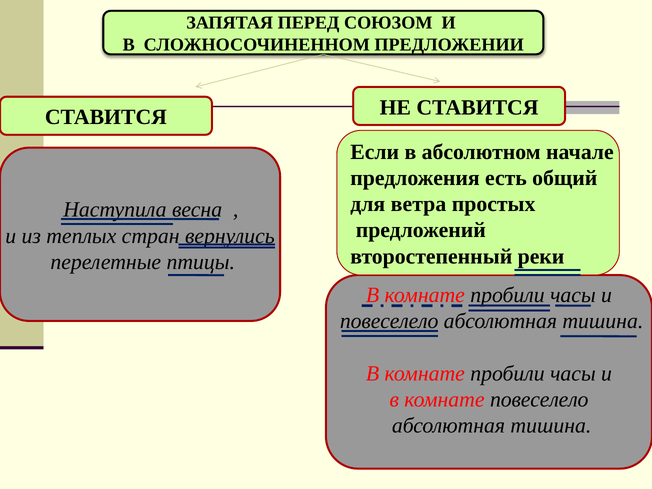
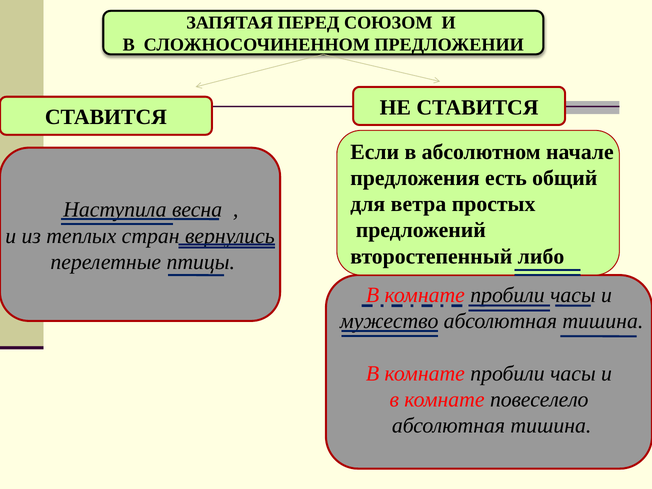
реки: реки -> либо (541, 256)
повеселело: повеселело -> мужество (389, 321)
